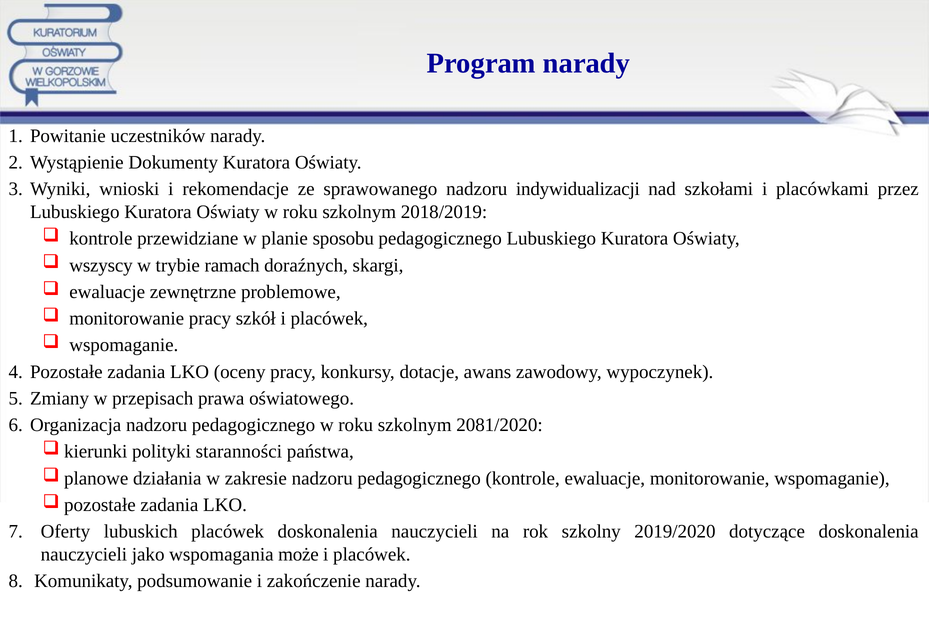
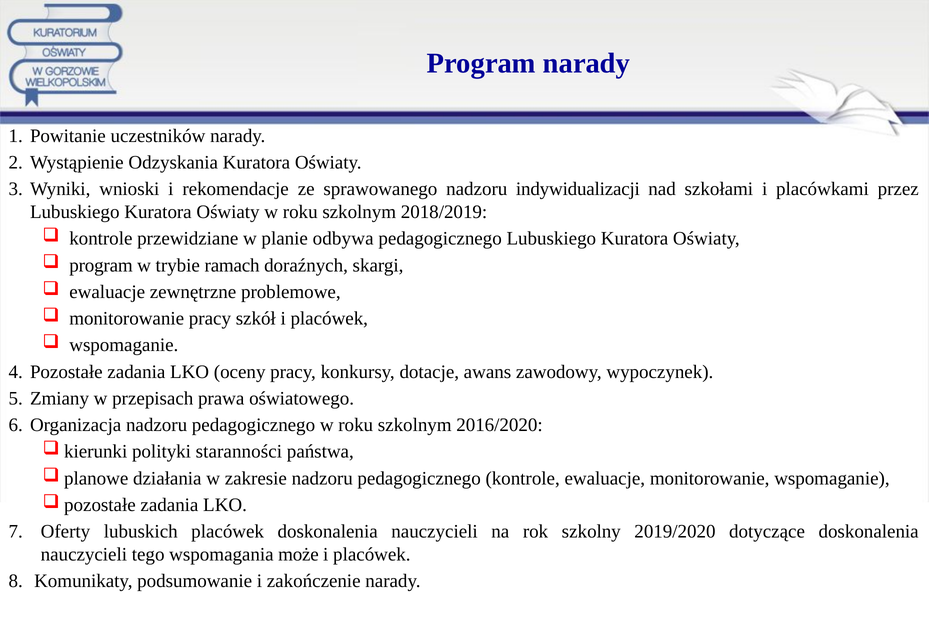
Dokumenty: Dokumenty -> Odzyskania (173, 163)
sposobu: sposobu -> odbywa (343, 239)
wszyscy: wszyscy -> program (101, 265)
2081/2020: 2081/2020 -> 2016/2020 (499, 425)
jako: jako -> tego (148, 555)
